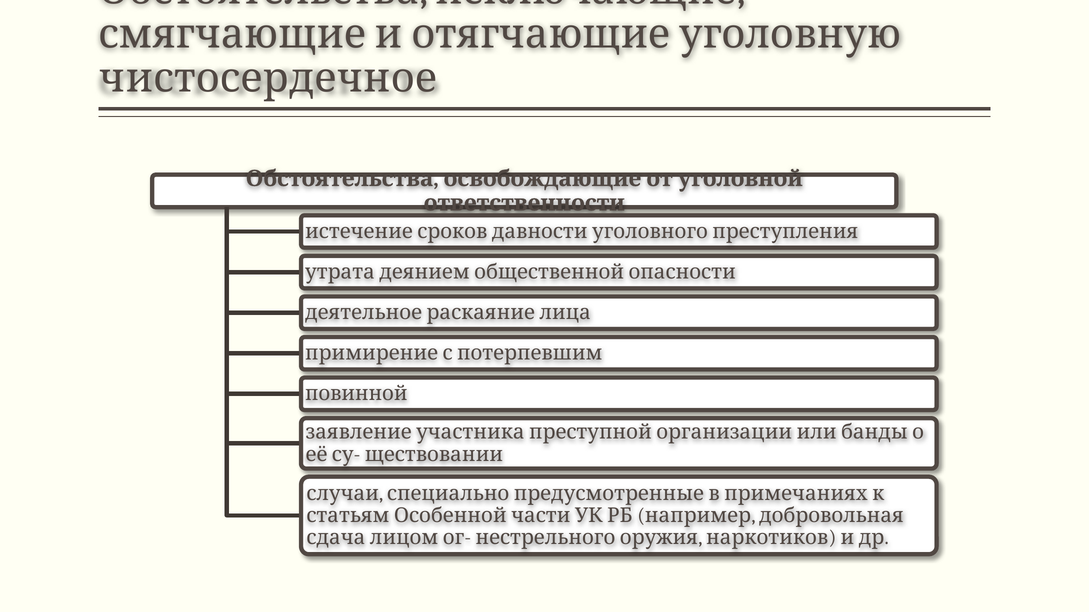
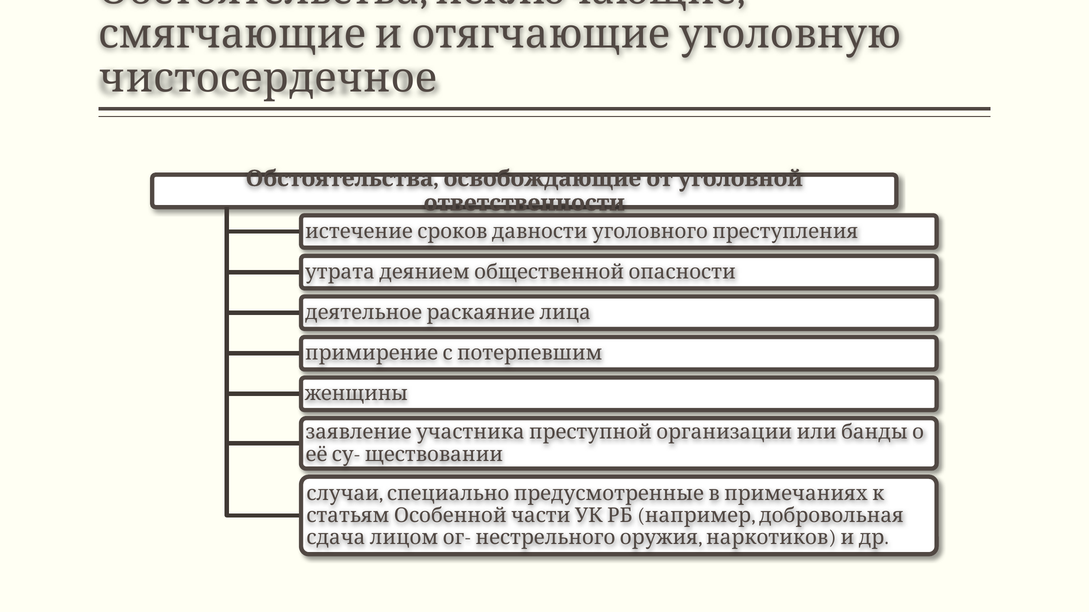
повинной: повинной -> женщины (356, 394)
